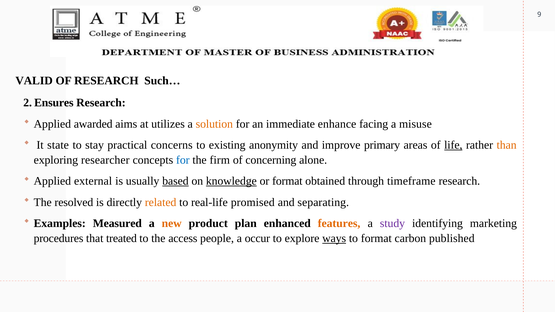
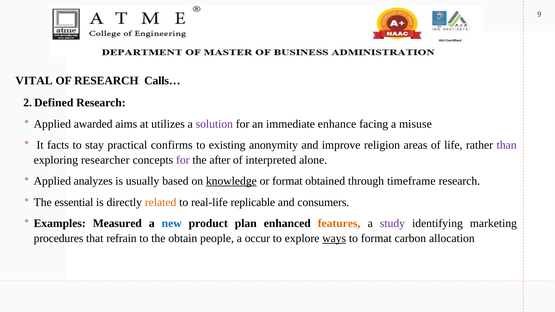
VALID: VALID -> VITAL (34, 81)
Such…: Such… -> Calls… (162, 81)
Ensures: Ensures -> Defined (54, 103)
solution colour: orange -> purple (214, 124)
state: state -> facts (58, 145)
concerns: concerns -> confirms (172, 145)
primary: primary -> religion (382, 145)
life underline: present -> none (453, 145)
than colour: orange -> purple (507, 145)
for colour: blue -> purple (183, 160)
firm: firm -> after (220, 160)
concerning: concerning -> interpreted (271, 160)
external: external -> analyzes (93, 181)
based underline: present -> none (175, 181)
resolved: resolved -> essential (74, 202)
promised: promised -> replicable (253, 202)
separating: separating -> consumers (323, 202)
new colour: orange -> blue (172, 223)
treated: treated -> refrain (121, 239)
access: access -> obtain (183, 239)
published: published -> allocation (452, 239)
